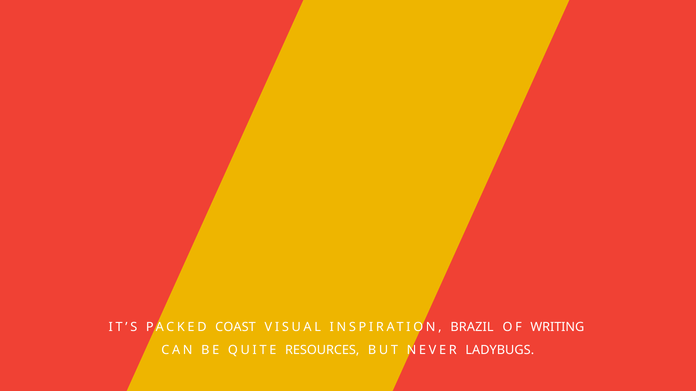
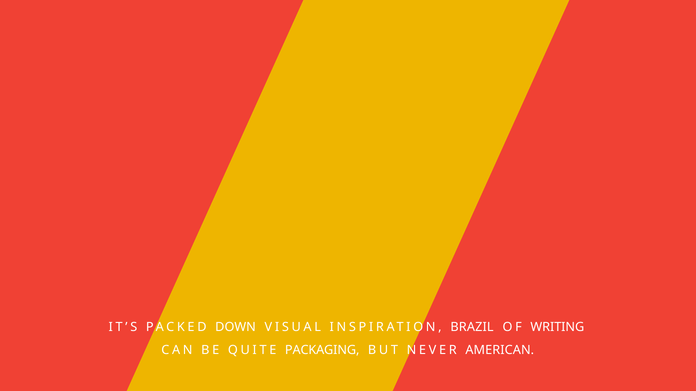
COAST: COAST -> DOWN (236, 327)
RESOURCES: RESOURCES -> PACKAGING (322, 350)
LADYBUGS: LADYBUGS -> AMERICAN (500, 350)
